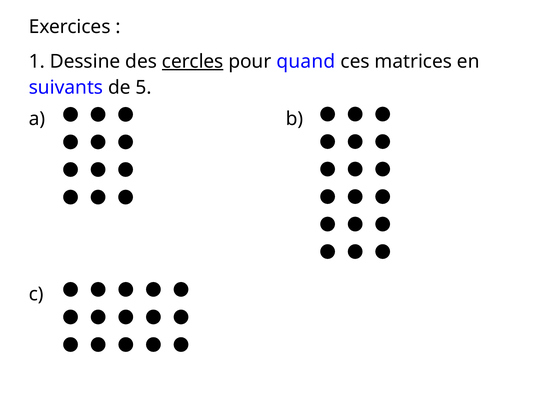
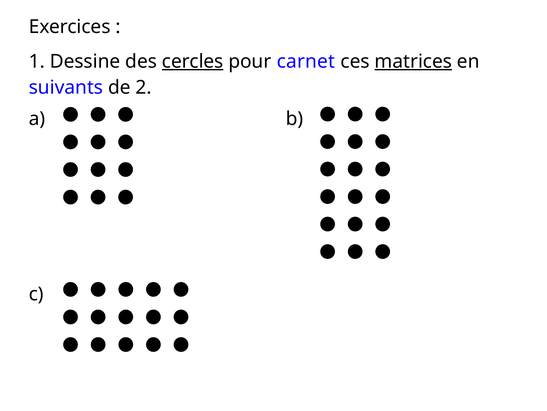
quand: quand -> carnet (306, 61)
matrices underline: none -> present (413, 61)
5: 5 -> 2 (144, 87)
